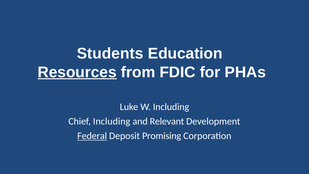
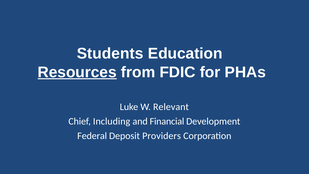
W Including: Including -> Relevant (171, 107)
Relevant: Relevant -> Financial (167, 121)
Federal underline: present -> none (92, 136)
Promising: Promising -> Providers (162, 136)
